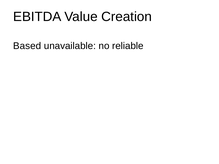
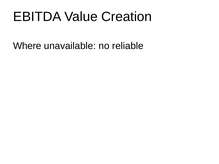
Based: Based -> Where (27, 46)
